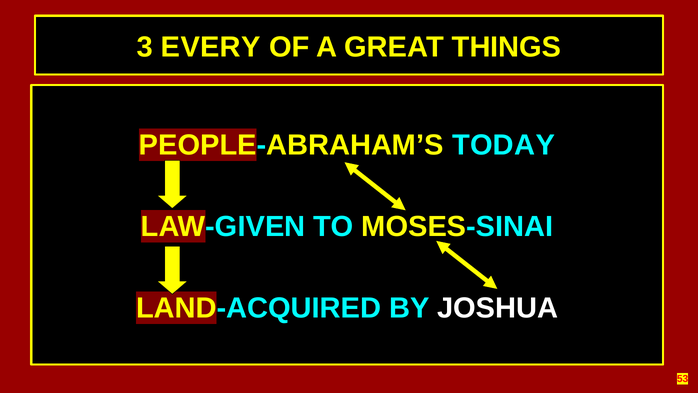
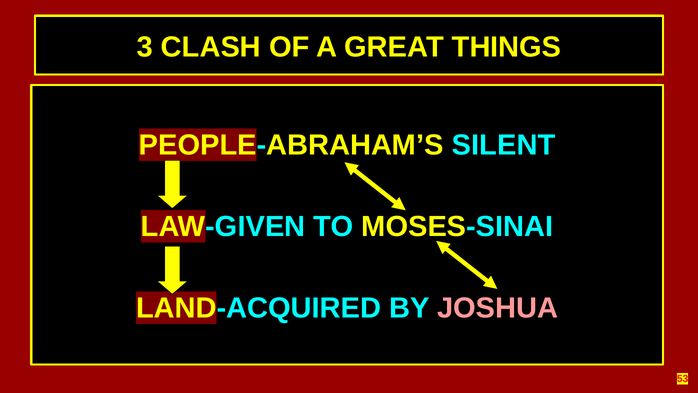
EVERY: EVERY -> CLASH (211, 47)
TODAY: TODAY -> SILENT (504, 145)
JOSHUA colour: white -> pink (498, 308)
